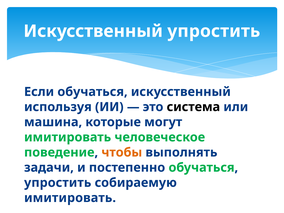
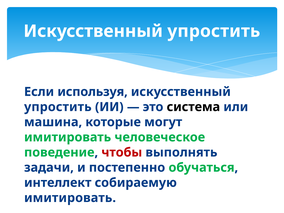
Если обучаться: обучаться -> используя (93, 92)
используя: используя -> упростить (58, 107)
чтобы colour: orange -> red (122, 152)
упростить: упростить -> интеллект (58, 183)
